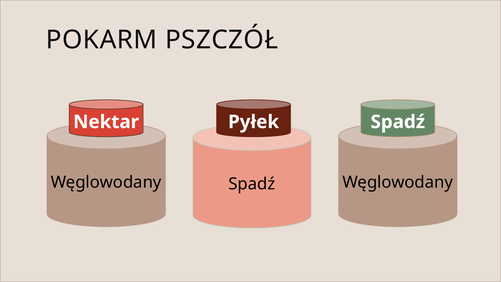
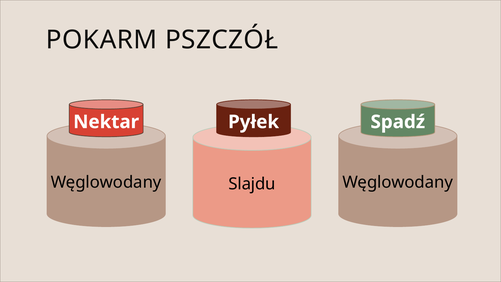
Spadź: Spadź -> Slajdu (252, 184)
